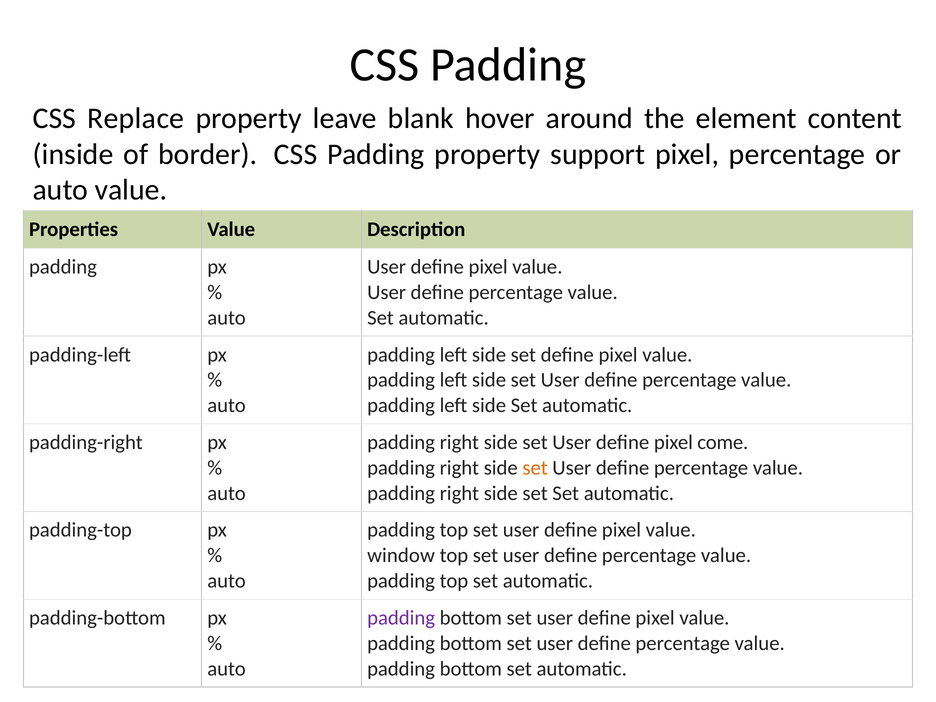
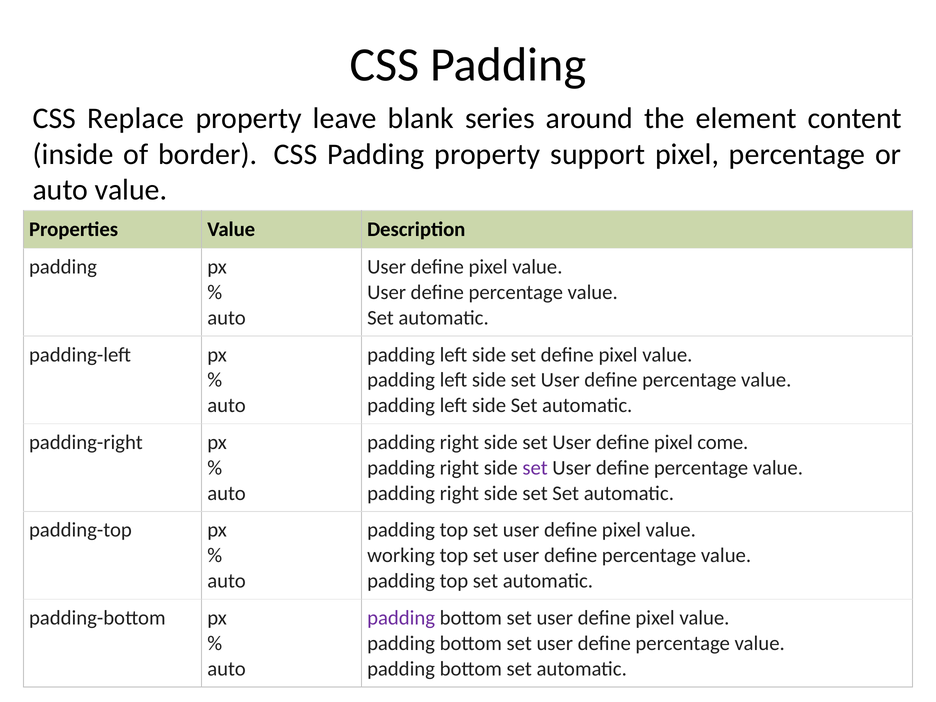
hover: hover -> series (500, 118)
set colour: orange -> purple (535, 468)
window: window -> working (401, 556)
